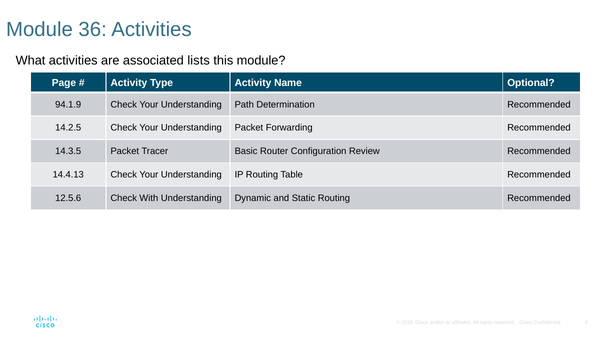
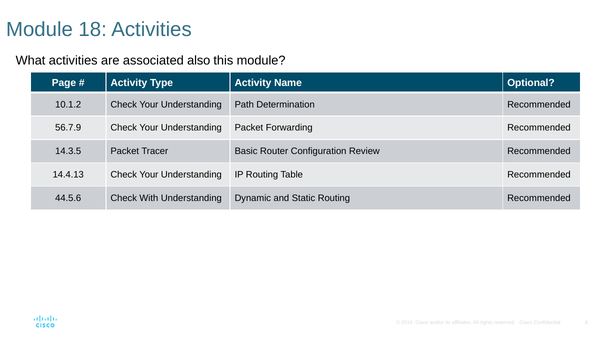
36: 36 -> 18 (93, 29)
lists: lists -> also (199, 61)
94.1.9: 94.1.9 -> 10.1.2 (68, 104)
14.2.5: 14.2.5 -> 56.7.9 (68, 128)
12.5.6: 12.5.6 -> 44.5.6 (68, 198)
